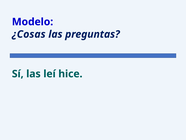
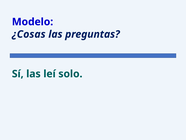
hice: hice -> solo (70, 74)
